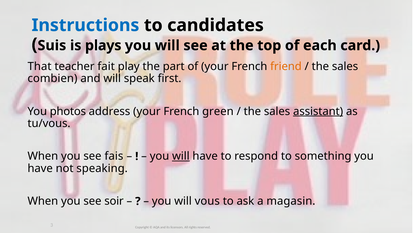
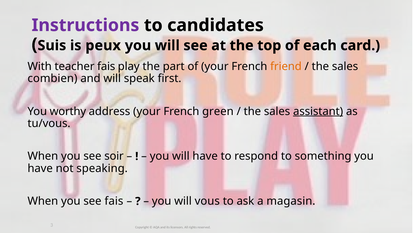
Instructions colour: blue -> purple (85, 25)
plays: plays -> peux (103, 45)
That: That -> With (40, 66)
teacher fait: fait -> fais (106, 66)
photos: photos -> worthy (68, 111)
fais: fais -> soir (114, 156)
will underline: present -> none (181, 156)
see soir: soir -> fais (114, 201)
